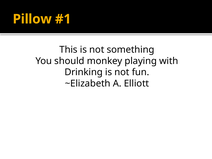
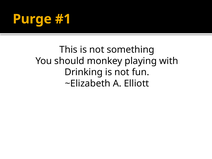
Pillow: Pillow -> Purge (32, 19)
